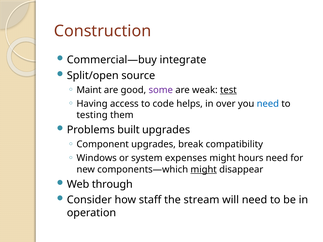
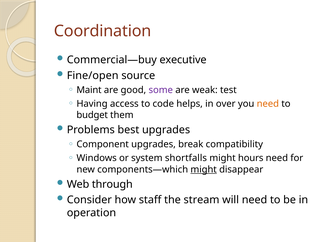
Construction: Construction -> Coordination (103, 31)
integrate: integrate -> executive (183, 60)
Split/open: Split/open -> Fine/open (93, 76)
test underline: present -> none (228, 90)
need colour: blue -> orange (268, 104)
testing: testing -> budget (92, 115)
built: built -> best (128, 130)
expenses: expenses -> shortfalls (186, 158)
